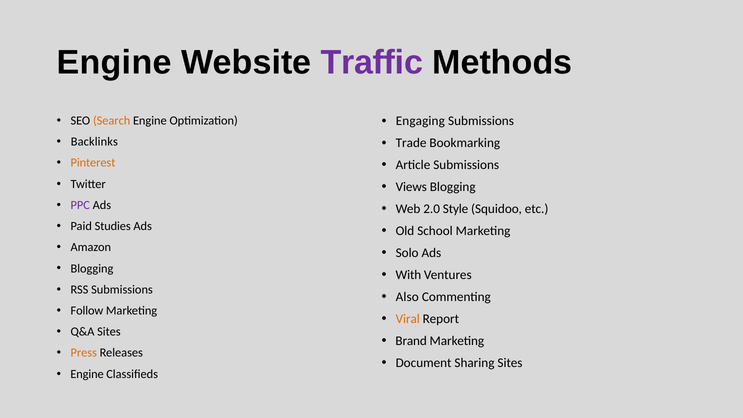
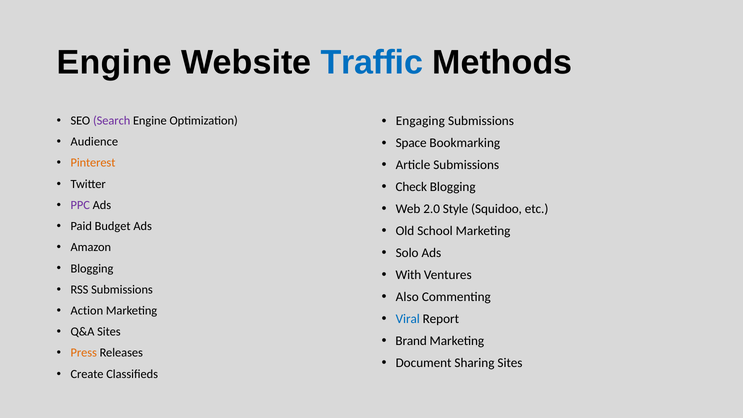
Traffic colour: purple -> blue (372, 62)
Search colour: orange -> purple (112, 121)
Backlinks: Backlinks -> Audience (94, 142)
Trade: Trade -> Space (411, 143)
Views: Views -> Check (411, 187)
Studies: Studies -> Budget (113, 226)
Follow: Follow -> Action (87, 311)
Viral colour: orange -> blue (408, 319)
Engine: Engine -> Create (87, 374)
